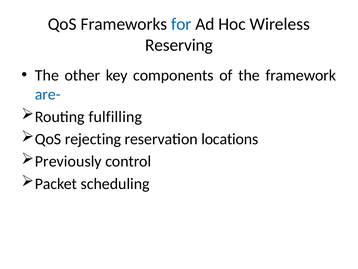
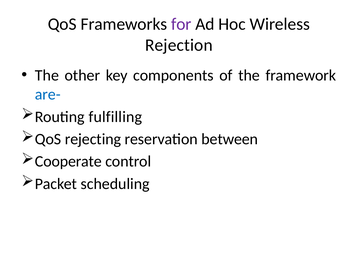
for colour: blue -> purple (181, 24)
Reserving: Reserving -> Rejection (179, 45)
locations: locations -> between (230, 139)
Previously: Previously -> Cooperate (68, 161)
